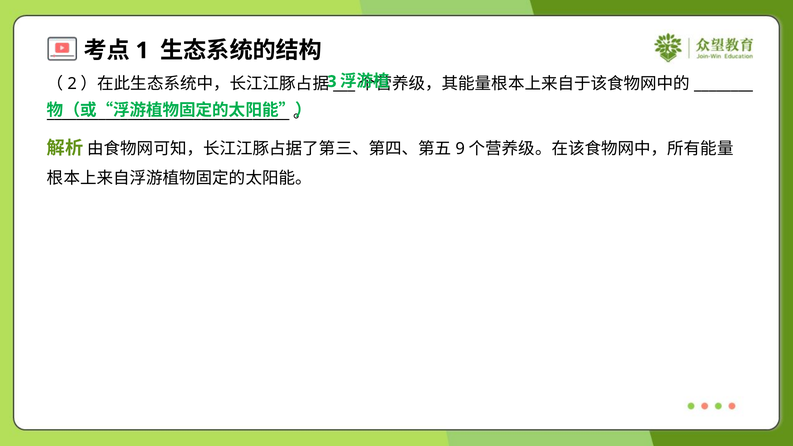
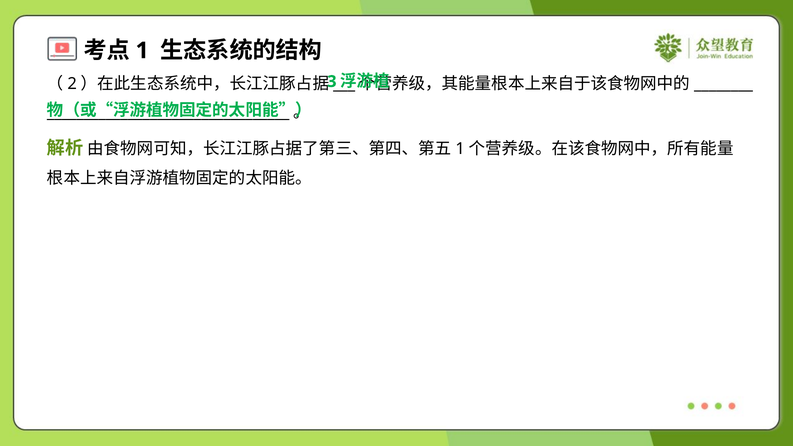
9: 9 -> 1 (460, 149)
